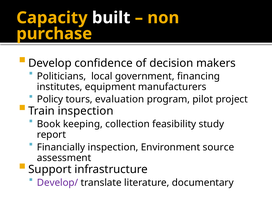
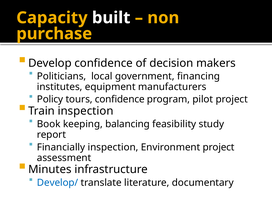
tours evaluation: evaluation -> confidence (120, 99)
collection: collection -> balancing (128, 124)
Environment source: source -> project (219, 147)
Support: Support -> Minutes (50, 169)
Develop/ colour: purple -> blue (58, 183)
